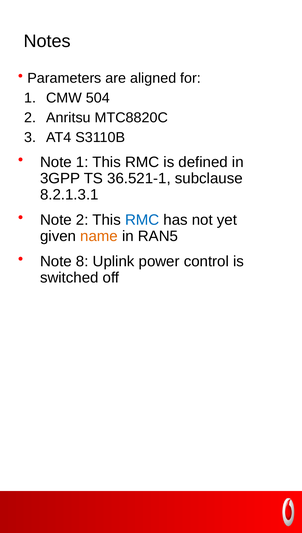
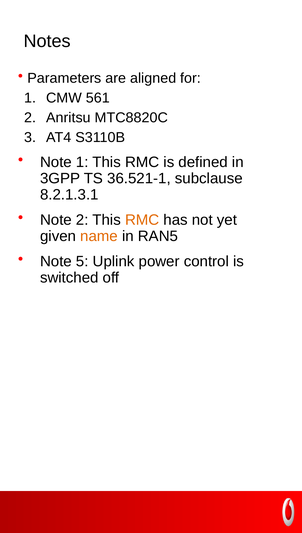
504: 504 -> 561 (98, 98)
RMC colour: blue -> orange (142, 220)
8: 8 -> 5 (82, 262)
